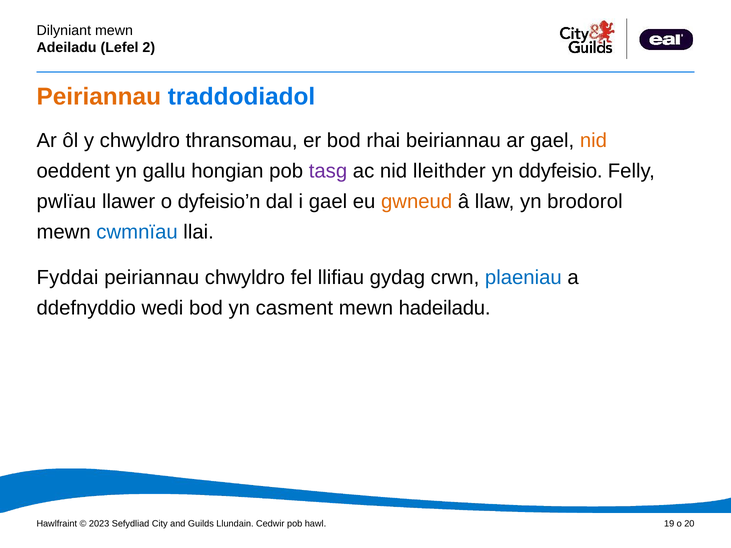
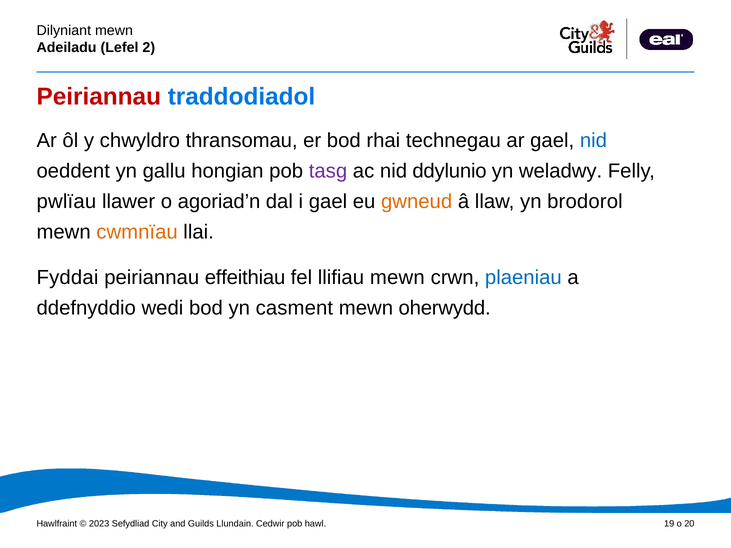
Peiriannau colour: orange -> red (99, 97)
beiriannau: beiriannau -> technegau (453, 141)
nid colour: orange -> blue (593, 141)
lleithder: lleithder -> ddylunio (449, 171)
ddyfeisio: ddyfeisio -> weladwy (561, 171)
dyfeisio’n: dyfeisio’n -> agoriad’n (219, 201)
cwmnïau colour: blue -> orange (137, 232)
peiriannau chwyldro: chwyldro -> effeithiau (245, 278)
llifiau gydag: gydag -> mewn (397, 278)
hadeiladu: hadeiladu -> oherwydd (445, 308)
